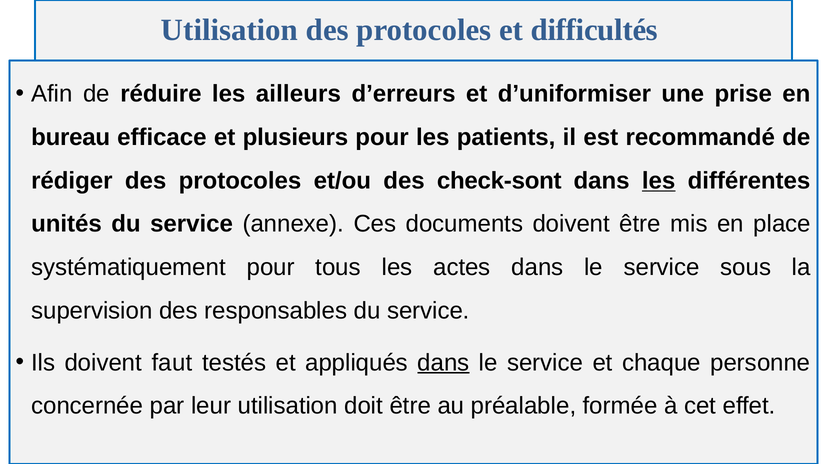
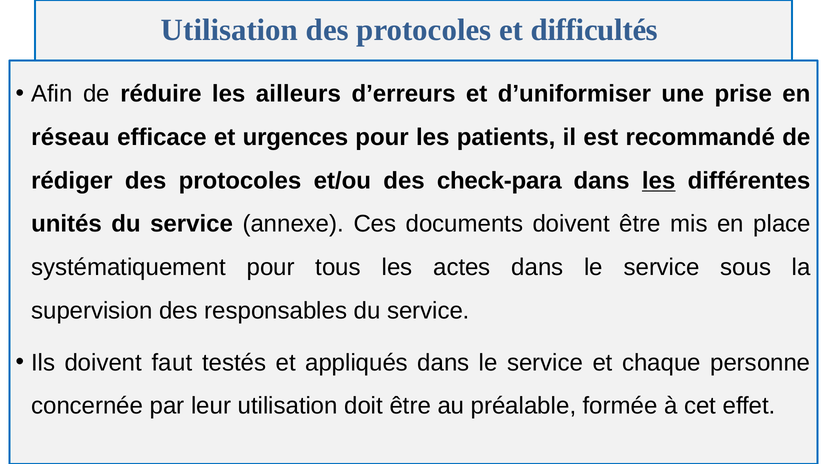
bureau: bureau -> réseau (70, 137)
plusieurs: plusieurs -> urgences (295, 137)
check-sont: check-sont -> check-para (499, 180)
dans underline: present -> none (443, 362)
